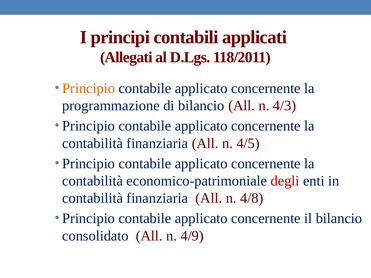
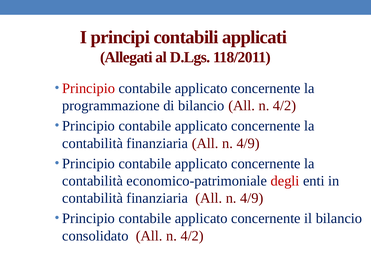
Principio colour: orange -> red (89, 88)
bilancio All n 4/3: 4/3 -> 4/2 (285, 106)
4/5: 4/5 -> 4/9 (248, 143)
4/8: 4/8 -> 4/9 (252, 198)
consolidato All n 4/9: 4/9 -> 4/2 (192, 236)
